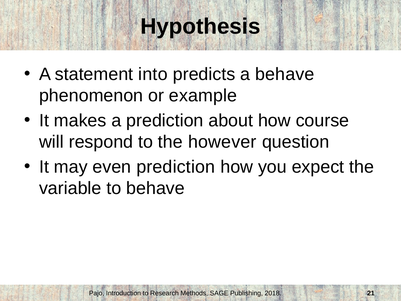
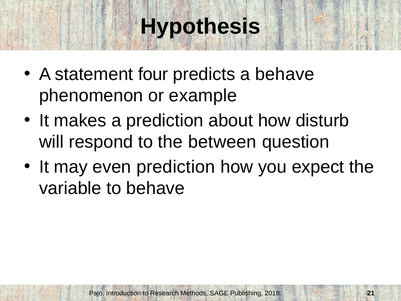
into: into -> four (153, 74)
course: course -> disturb (322, 120)
however: however -> between (222, 142)
